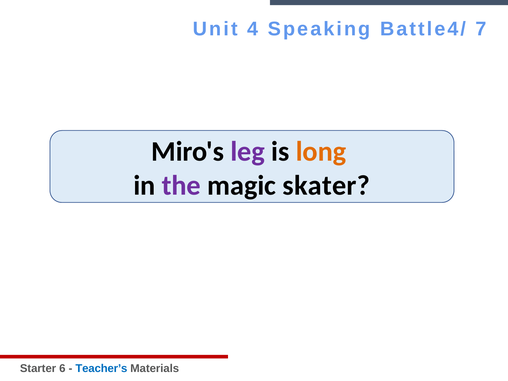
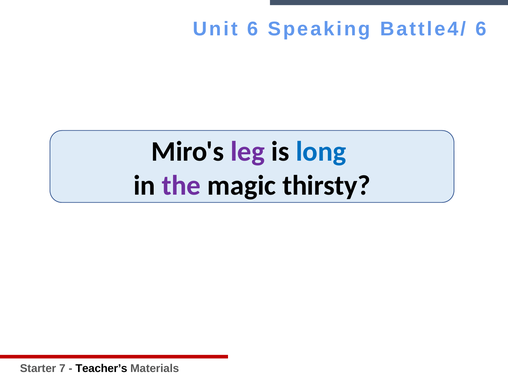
Unit 4: 4 -> 6 (253, 29)
Battle4/ 7: 7 -> 6 (481, 29)
long colour: orange -> blue (321, 152)
skater: skater -> thirsty (326, 185)
6: 6 -> 7 (62, 369)
Teacher’s colour: blue -> black (101, 369)
